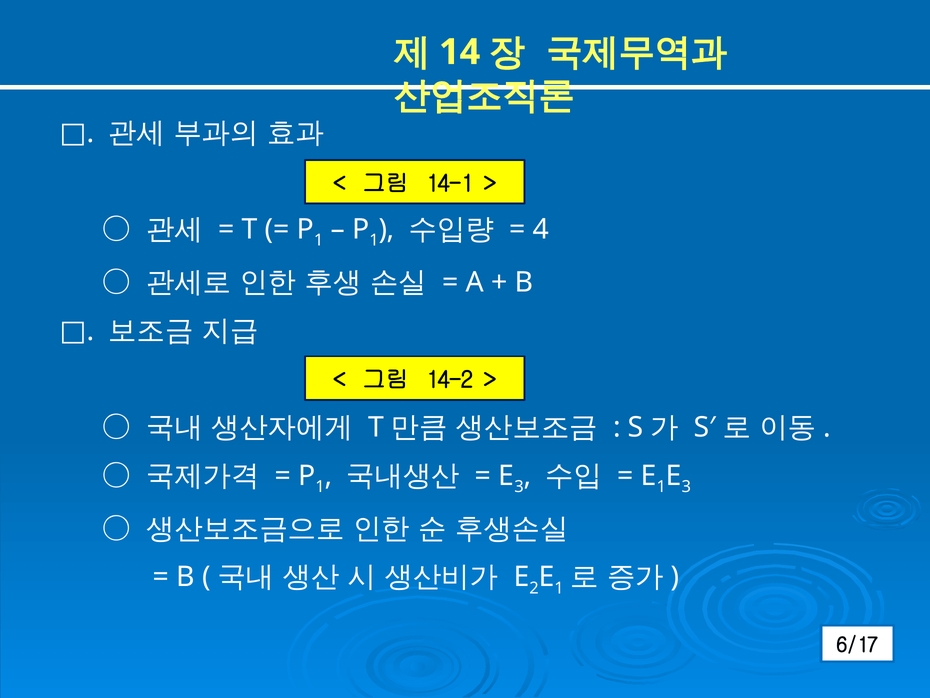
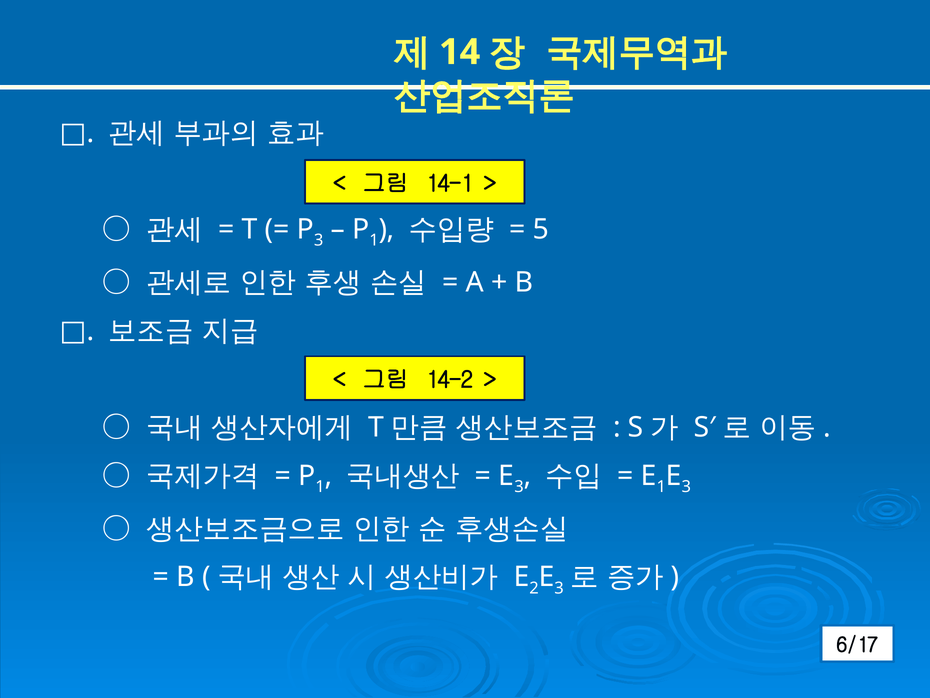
1: 1 -> 3 (319, 240)
4: 4 -> 5 (541, 229)
1: 1 -> 3 (559, 588)
